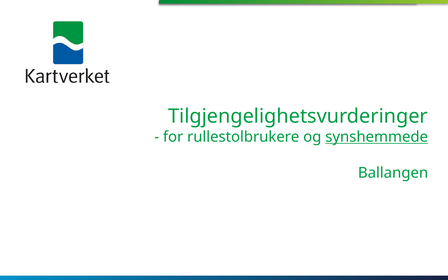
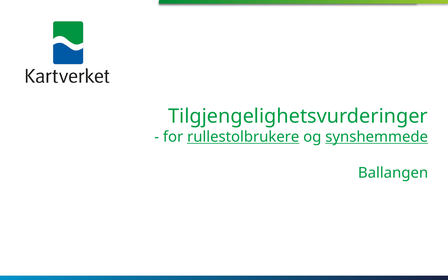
rullestolbrukere underline: none -> present (243, 137)
